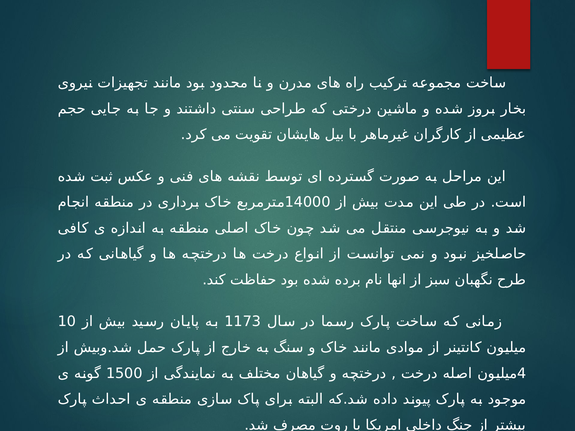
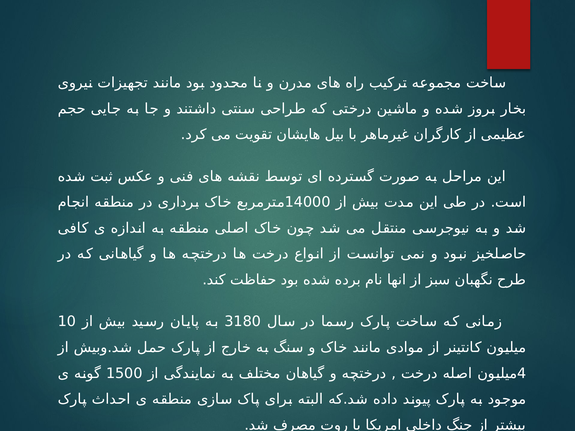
1173: 1173 -> 3180 (243, 322)
